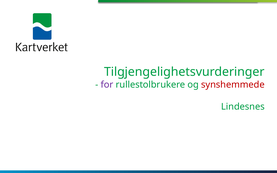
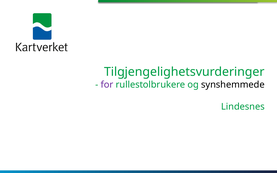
synshemmede colour: red -> black (233, 85)
